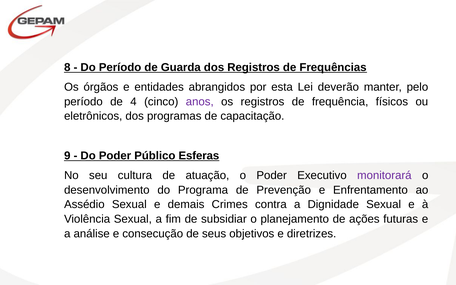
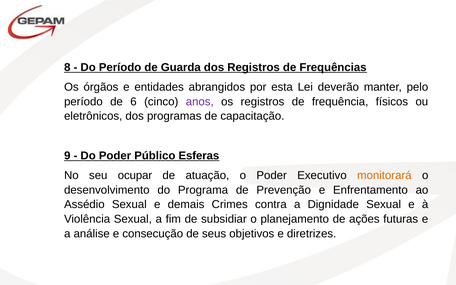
4: 4 -> 6 (133, 102)
cultura: cultura -> ocupar (135, 175)
monitorará colour: purple -> orange (384, 175)
